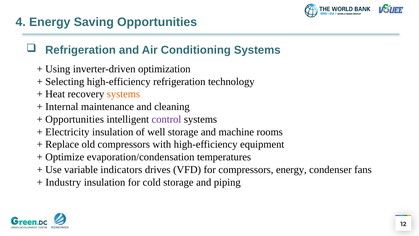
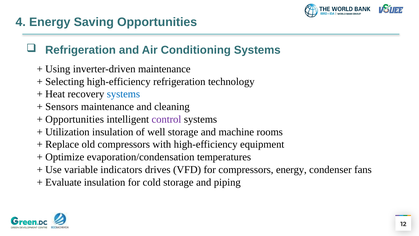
inverter-driven optimization: optimization -> maintenance (164, 69)
systems colour: orange -> blue (123, 94)
Internal: Internal -> Sensors (62, 107)
Electricity: Electricity -> Utilization (67, 132)
Industry: Industry -> Evaluate (63, 182)
